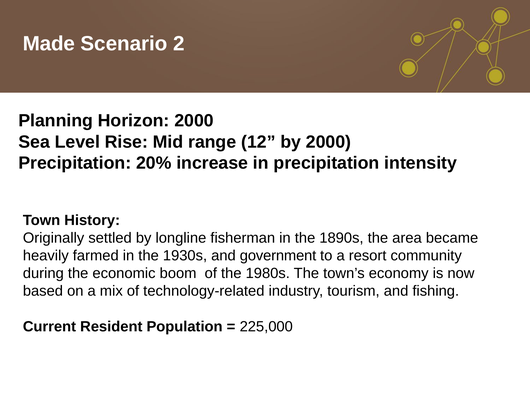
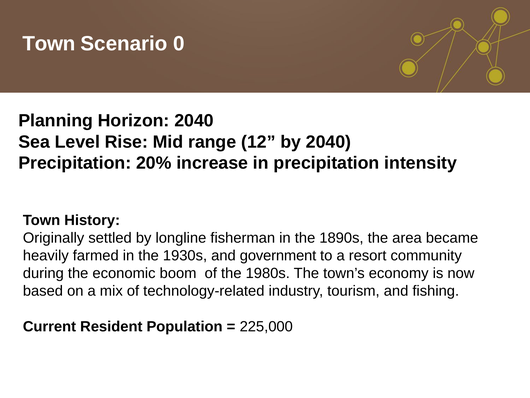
Made: Made -> Town (49, 44)
2: 2 -> 0 (179, 44)
Horizon 2000: 2000 -> 2040 (194, 120)
by 2000: 2000 -> 2040 (329, 142)
